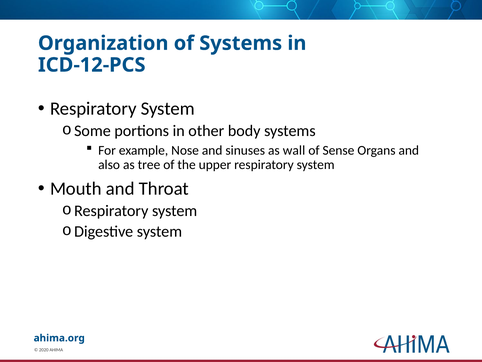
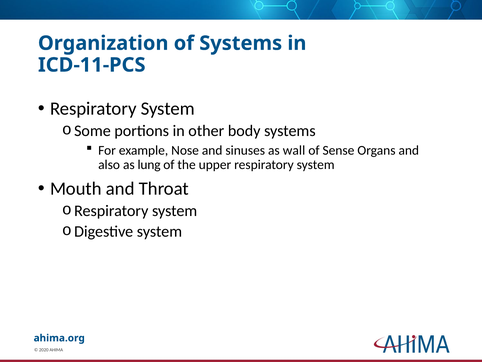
ICD-12-PCS: ICD-12-PCS -> ICD-11-PCS (92, 65)
tree: tree -> lung (149, 165)
